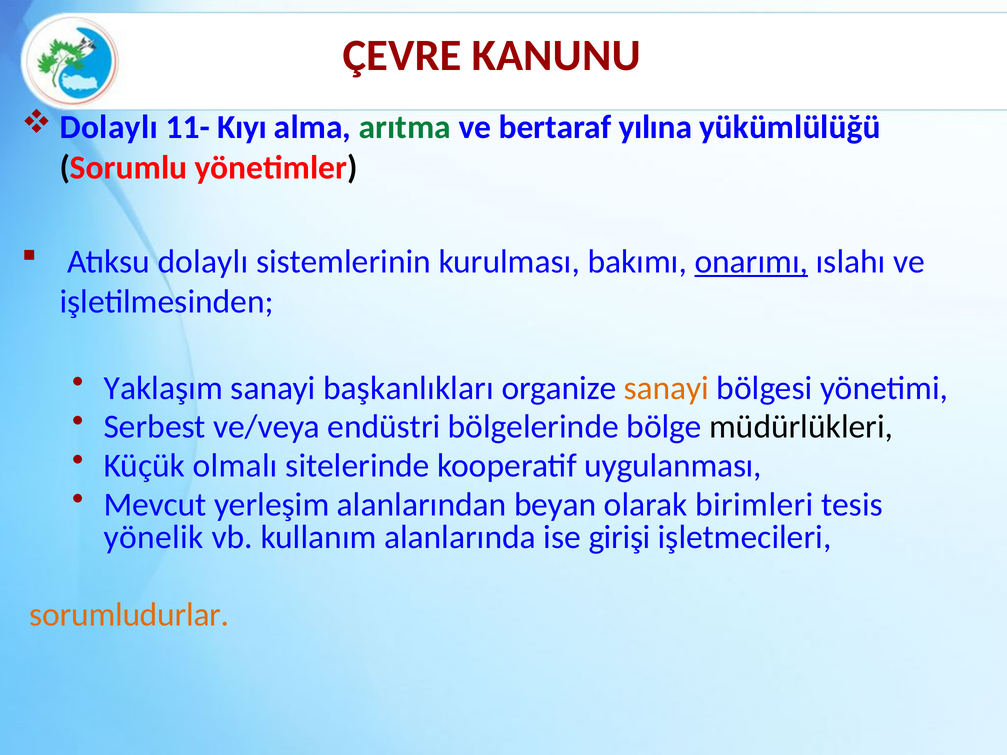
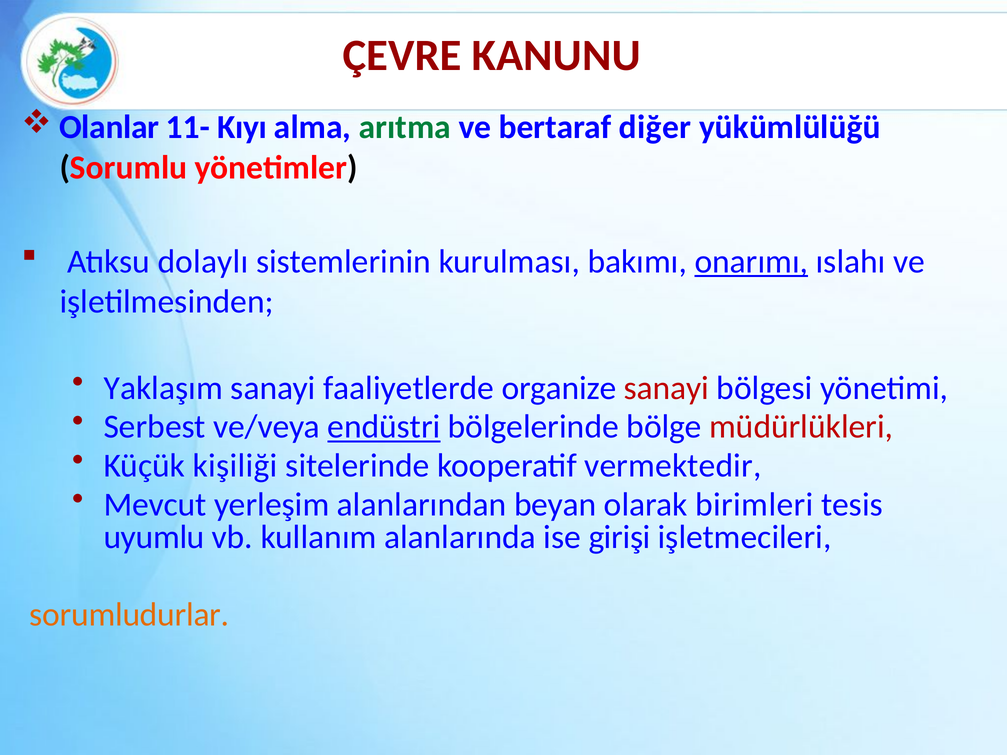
Dolaylı: Dolaylı -> Olanlar (109, 127)
yılına: yılına -> diğer (655, 127)
başkanlıkları: başkanlıkları -> faaliyetlerde (409, 388)
sanayi colour: orange -> red (666, 388)
endüstri underline: none -> present (384, 427)
müdürlükleri colour: black -> red (801, 427)
olmalı: olmalı -> kişiliği (235, 466)
uygulanması: uygulanması -> vermektedir (673, 466)
yönelik: yönelik -> uyumlu (154, 537)
